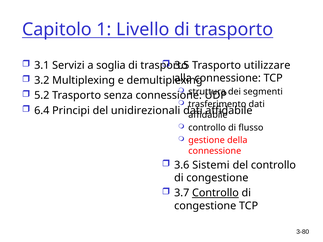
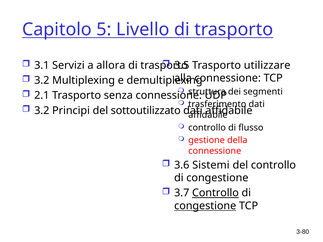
1: 1 -> 5 (104, 30)
soglia: soglia -> allora (111, 65)
5.2: 5.2 -> 2.1 (42, 95)
6.4: 6.4 -> 3.2 (42, 111)
unidirezionali: unidirezionali -> sottoutilizzato (146, 111)
congestione underline: none -> present (205, 206)
